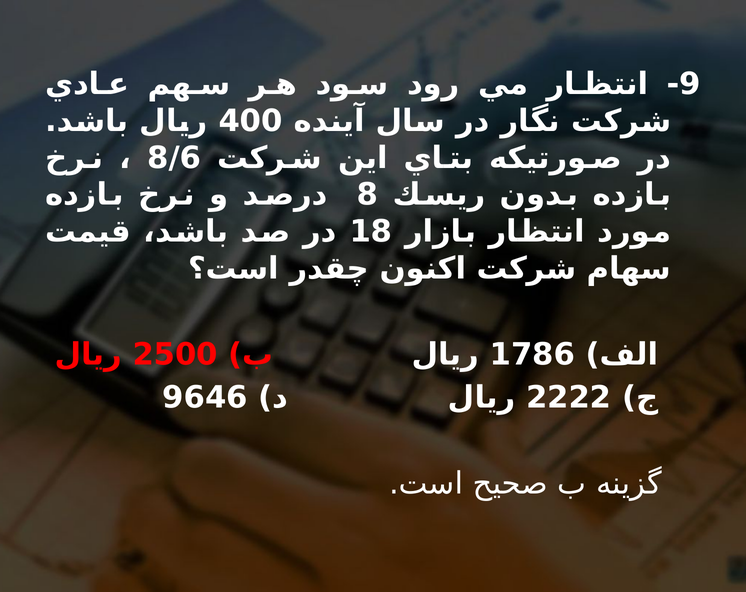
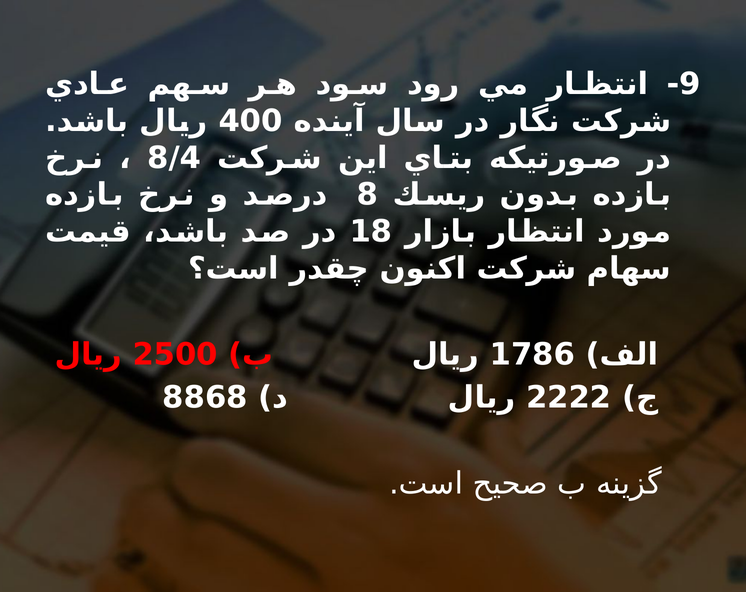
8/6: 8/6 -> 8/4 (174, 158)
9646: 9646 -> 8868 (205, 398)
